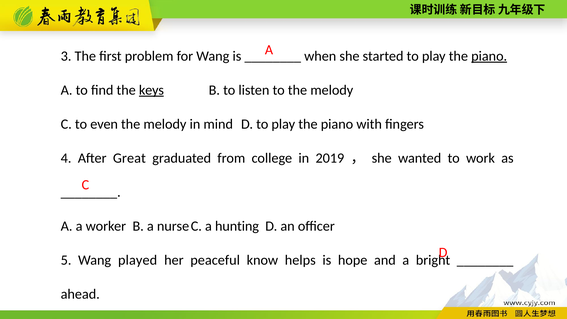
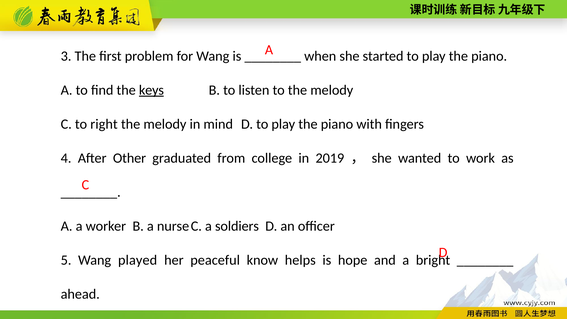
piano underline: present -> none (489, 56)
even: even -> right (104, 124)
Great: Great -> Other (130, 158)
hunting: hunting -> soldiers (237, 226)
